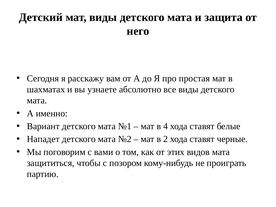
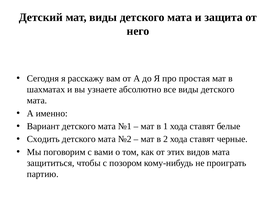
4: 4 -> 1 (166, 126)
Нападет: Нападет -> Сходить (43, 139)
